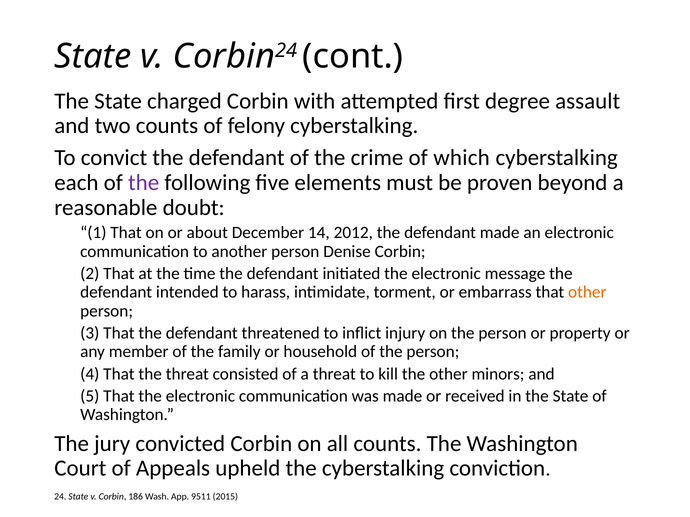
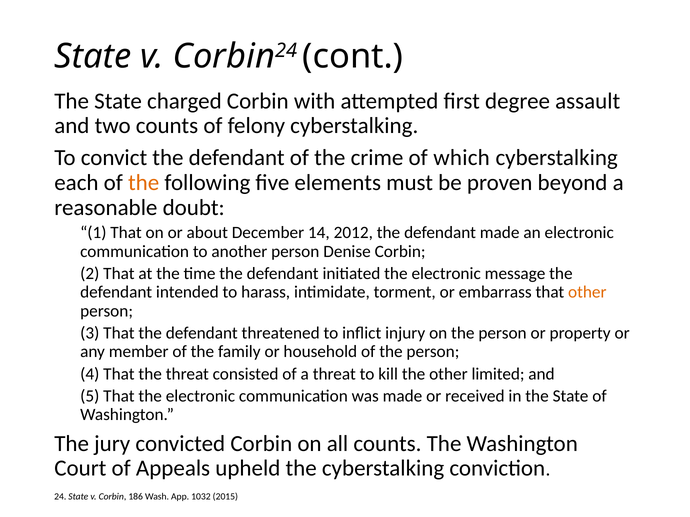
the colour: purple -> orange (144, 183)
minors: minors -> limited (498, 374)
9511: 9511 -> 1032 (201, 497)
